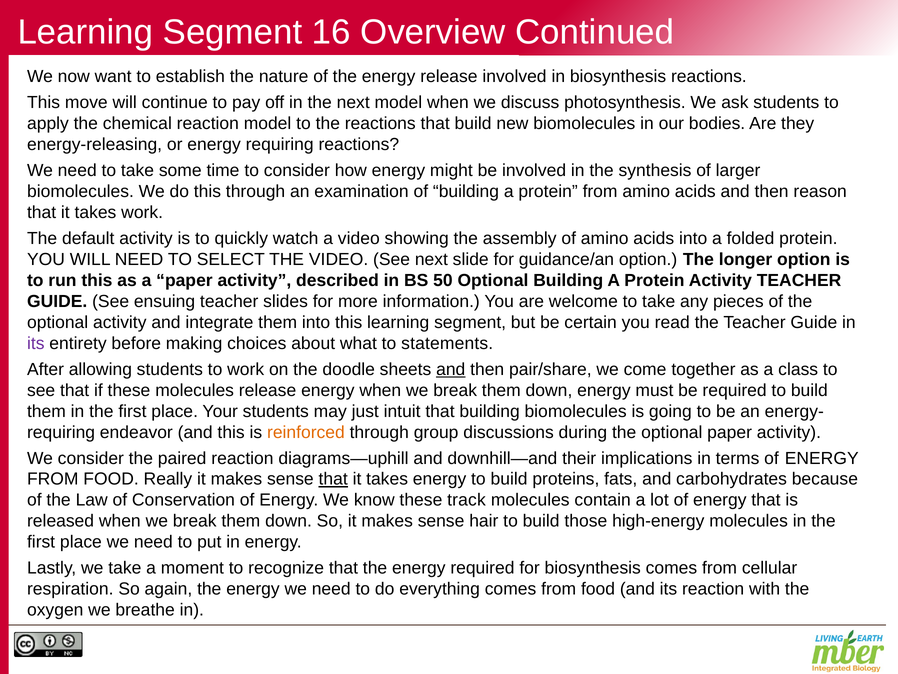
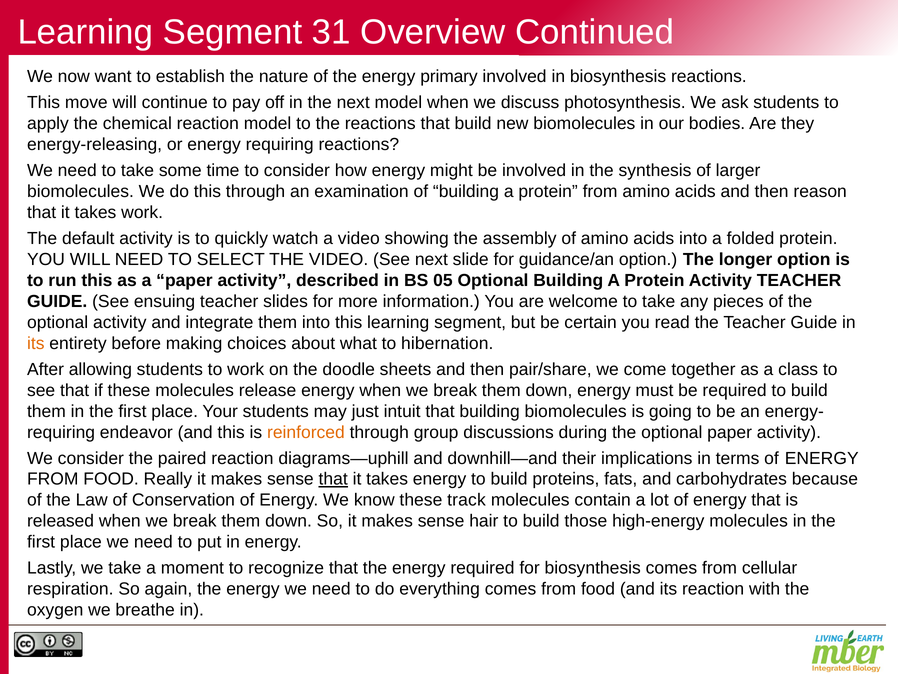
16: 16 -> 31 (331, 32)
energy release: release -> primary (449, 77)
50: 50 -> 05 (443, 280)
its colour: purple -> orange (36, 343)
statements: statements -> hibernation (447, 343)
and underline: present -> none (451, 369)
